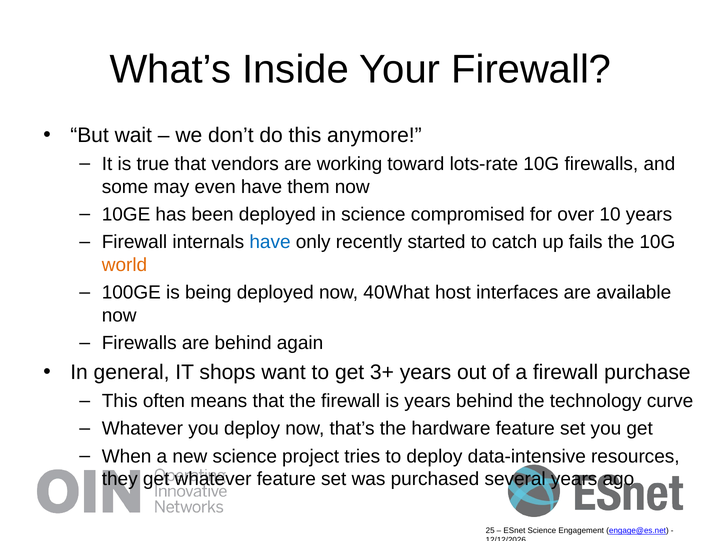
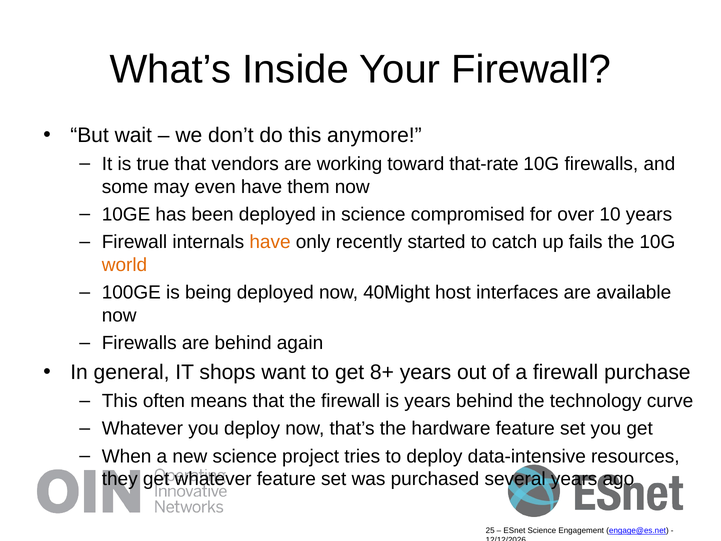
lots-rate: lots-rate -> that-rate (484, 164)
have colour: blue -> orange (270, 242)
40What: 40What -> 40Might (397, 292)
3+: 3+ -> 8+ (382, 372)
